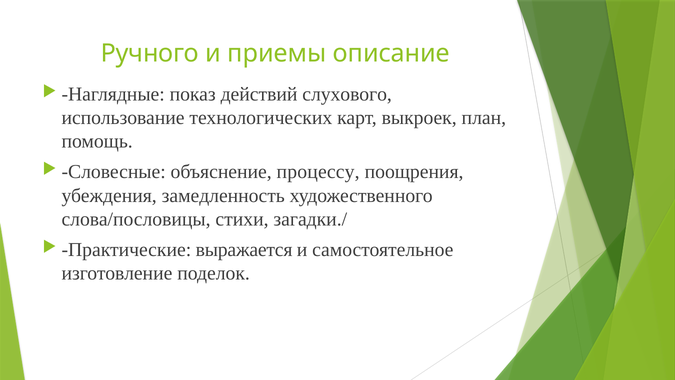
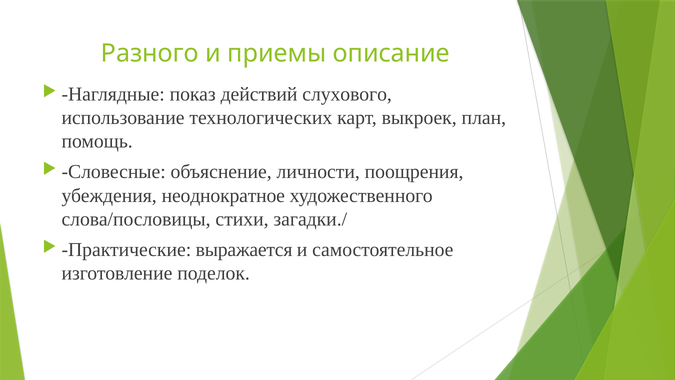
Ручного: Ручного -> Разного (150, 53)
процессу: процессу -> личности (318, 172)
замедленность: замедленность -> неоднократное (223, 195)
